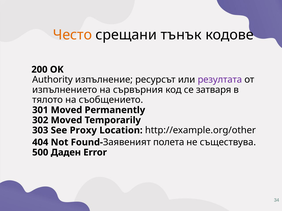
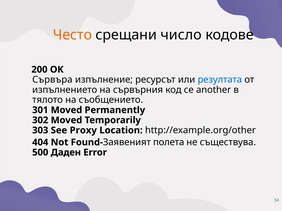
тънък: тънък -> число (181, 35)
Аuthority: Аuthority -> Сървъра (52, 80)
резултата colour: purple -> blue (220, 80)
затваря: затваря -> another (214, 90)
